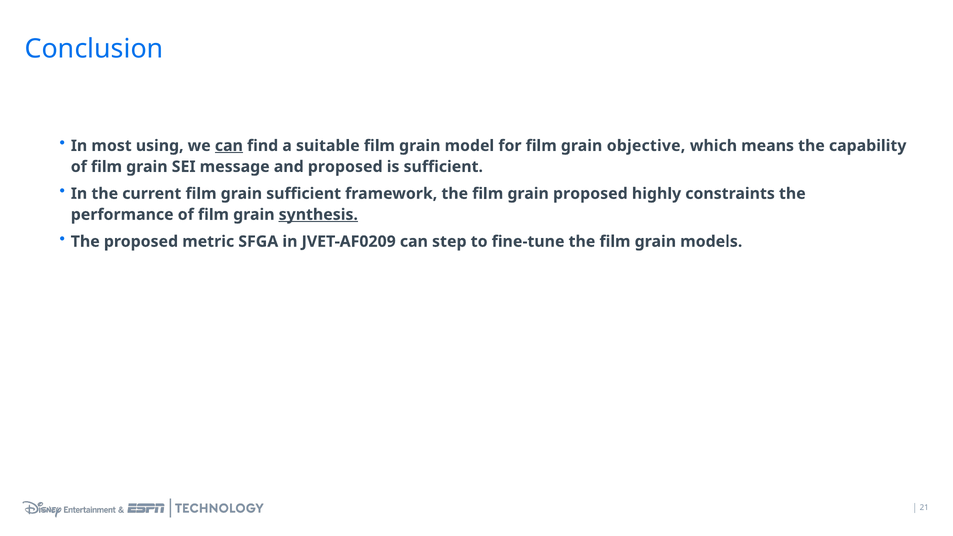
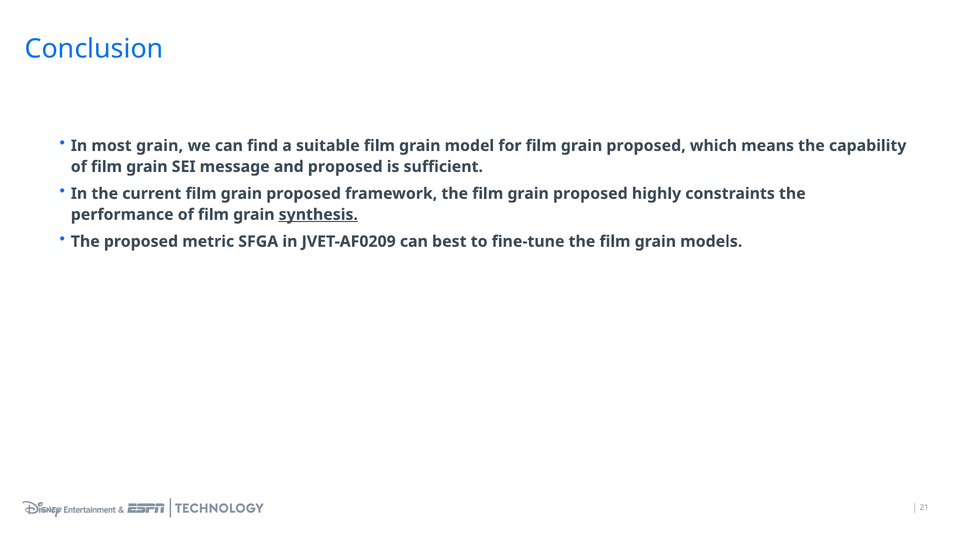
most using: using -> grain (160, 146)
can underline: present -> none (229, 146)
for film grain objective: objective -> proposed (646, 146)
current film grain sufficient: sufficient -> proposed (304, 194)
step: step -> best (449, 242)
